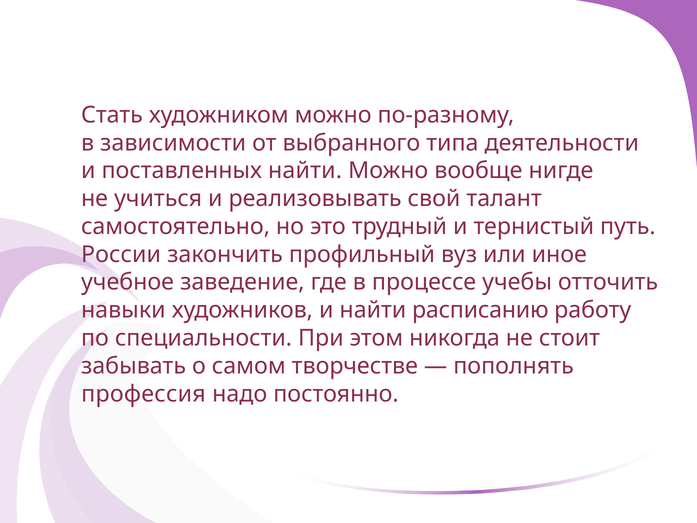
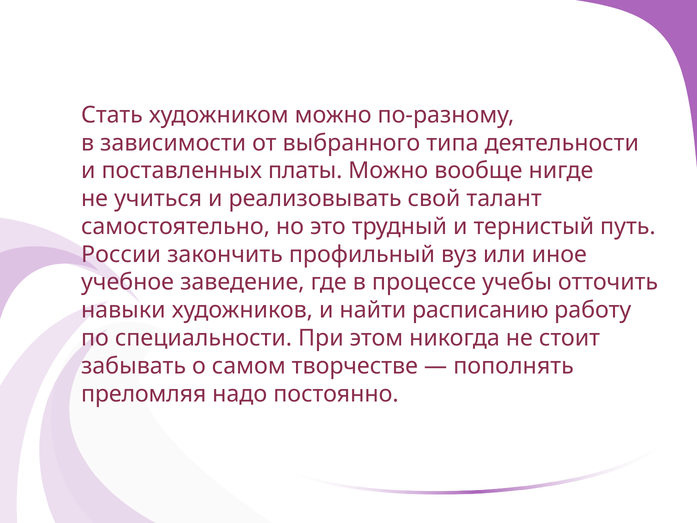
поставленных найти: найти -> платы (305, 171)
профессия: профессия -> преломляя (144, 394)
